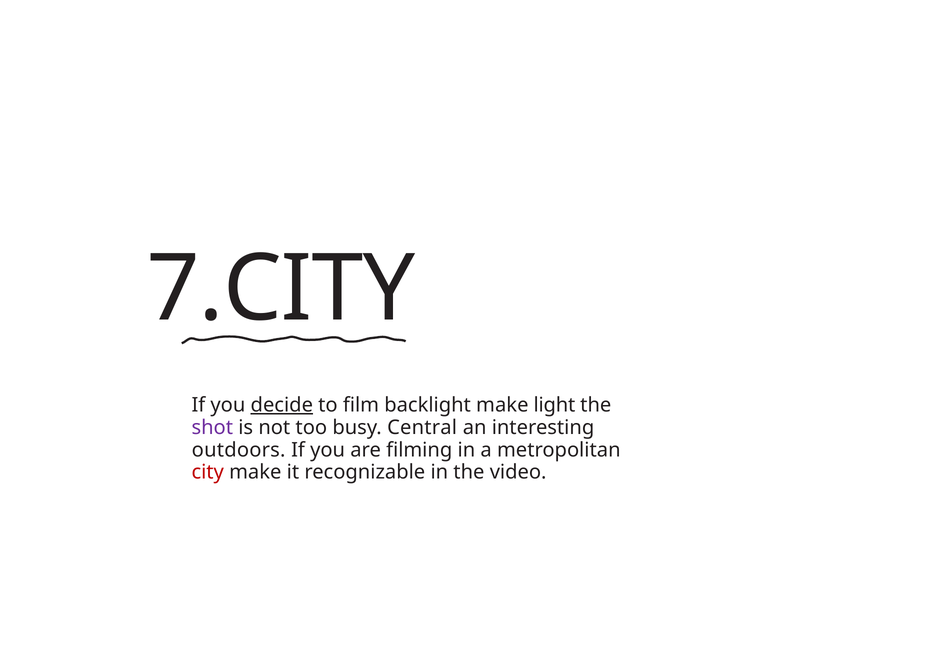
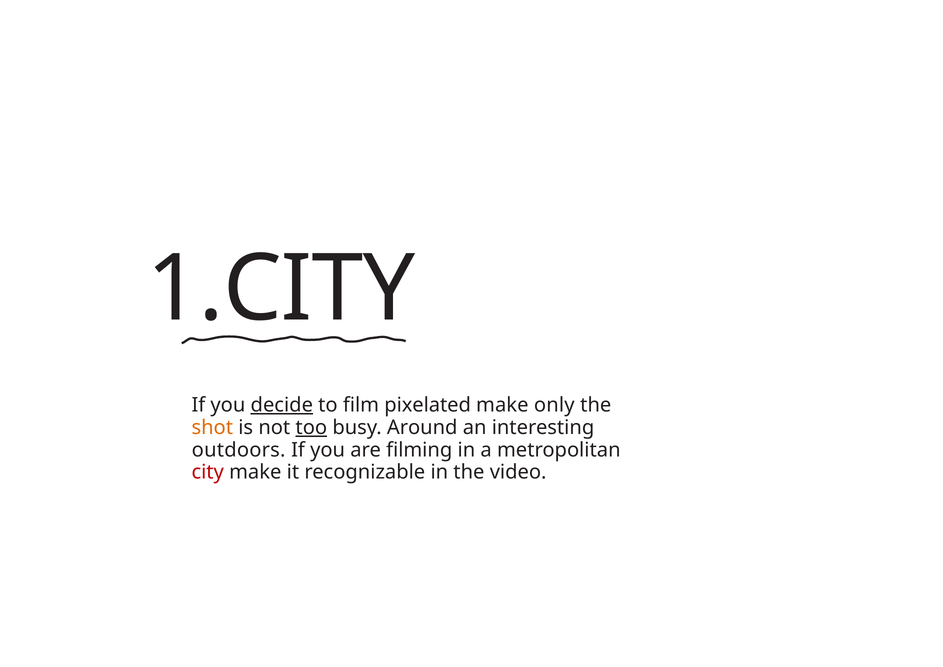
7.CITY: 7.CITY -> 1.CITY (281, 289)
backlight: backlight -> pixelated (428, 405)
light: light -> only (554, 405)
shot colour: purple -> orange (212, 427)
too underline: none -> present (311, 427)
Central: Central -> Around (422, 427)
